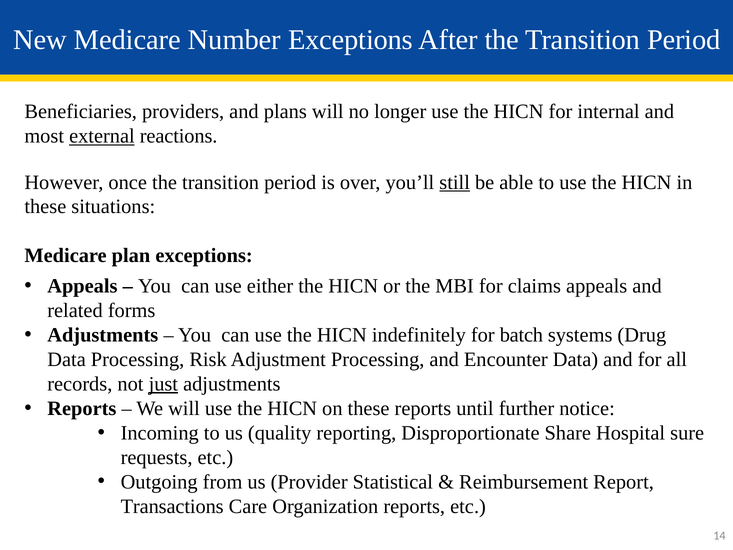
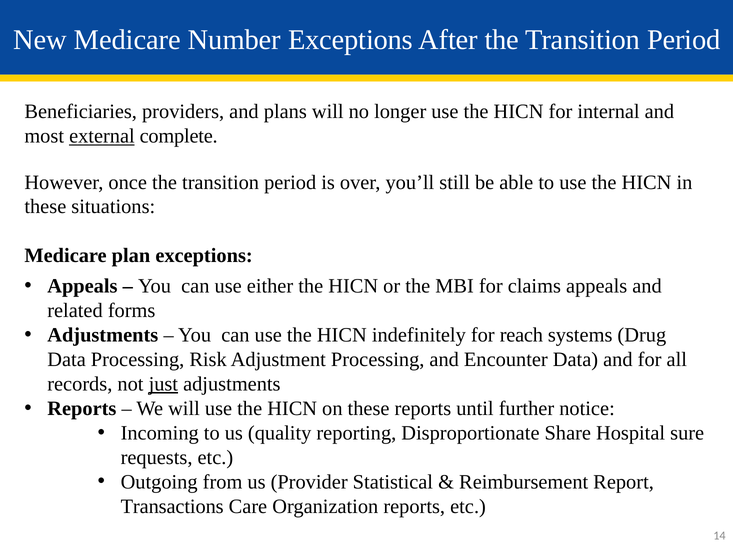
reactions: reactions -> complete (179, 136)
still underline: present -> none (455, 182)
batch: batch -> reach (521, 335)
